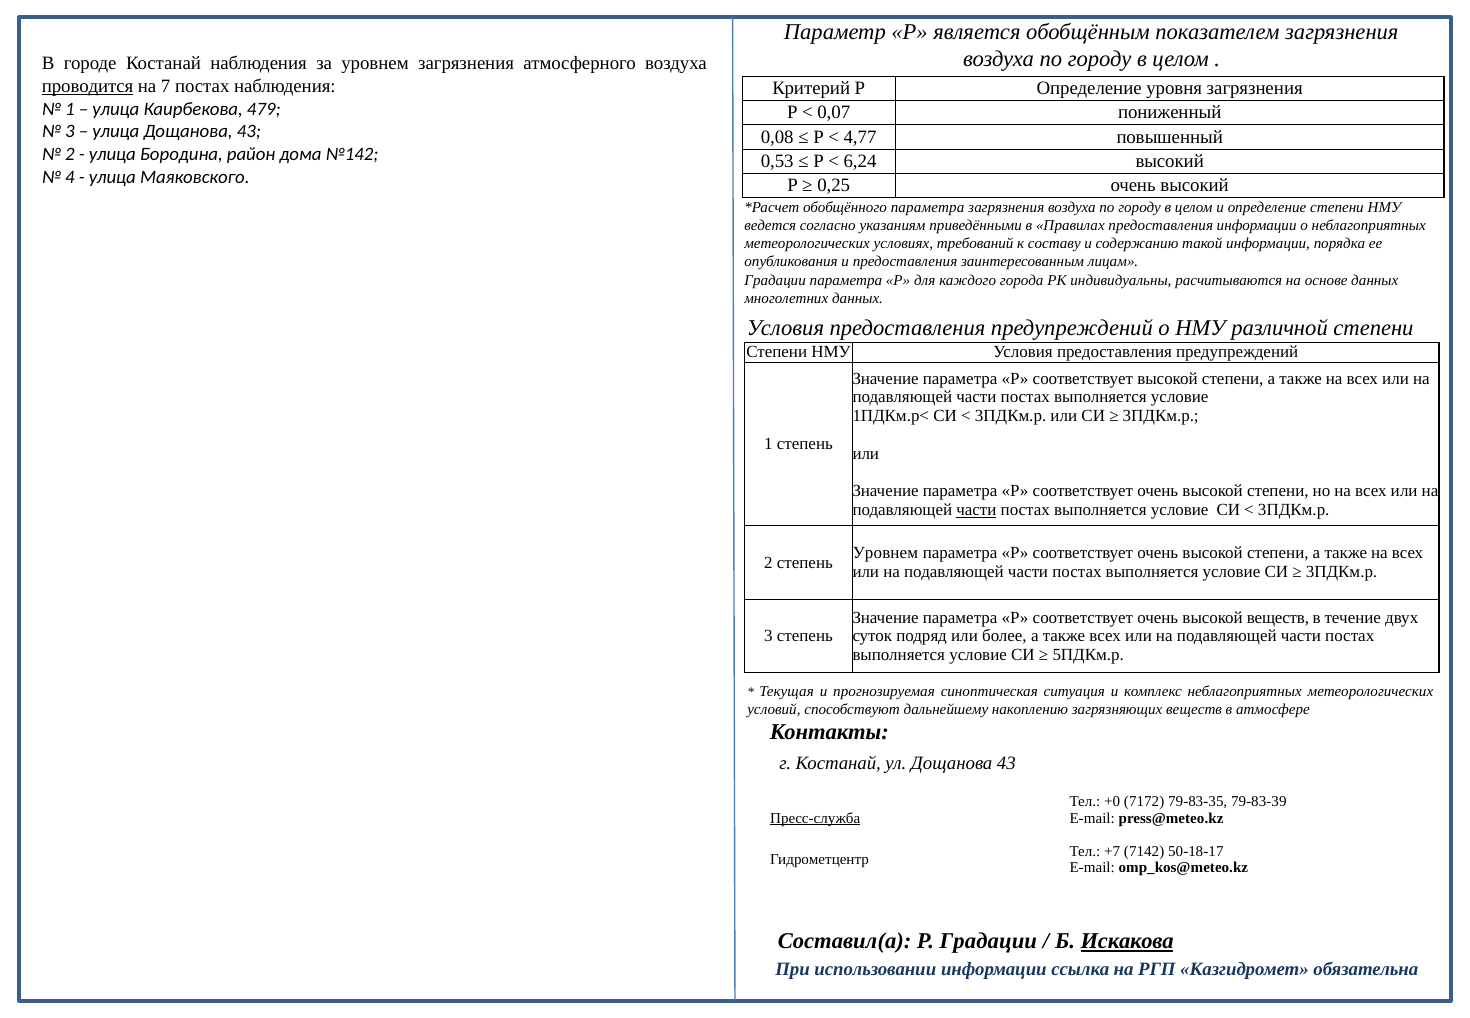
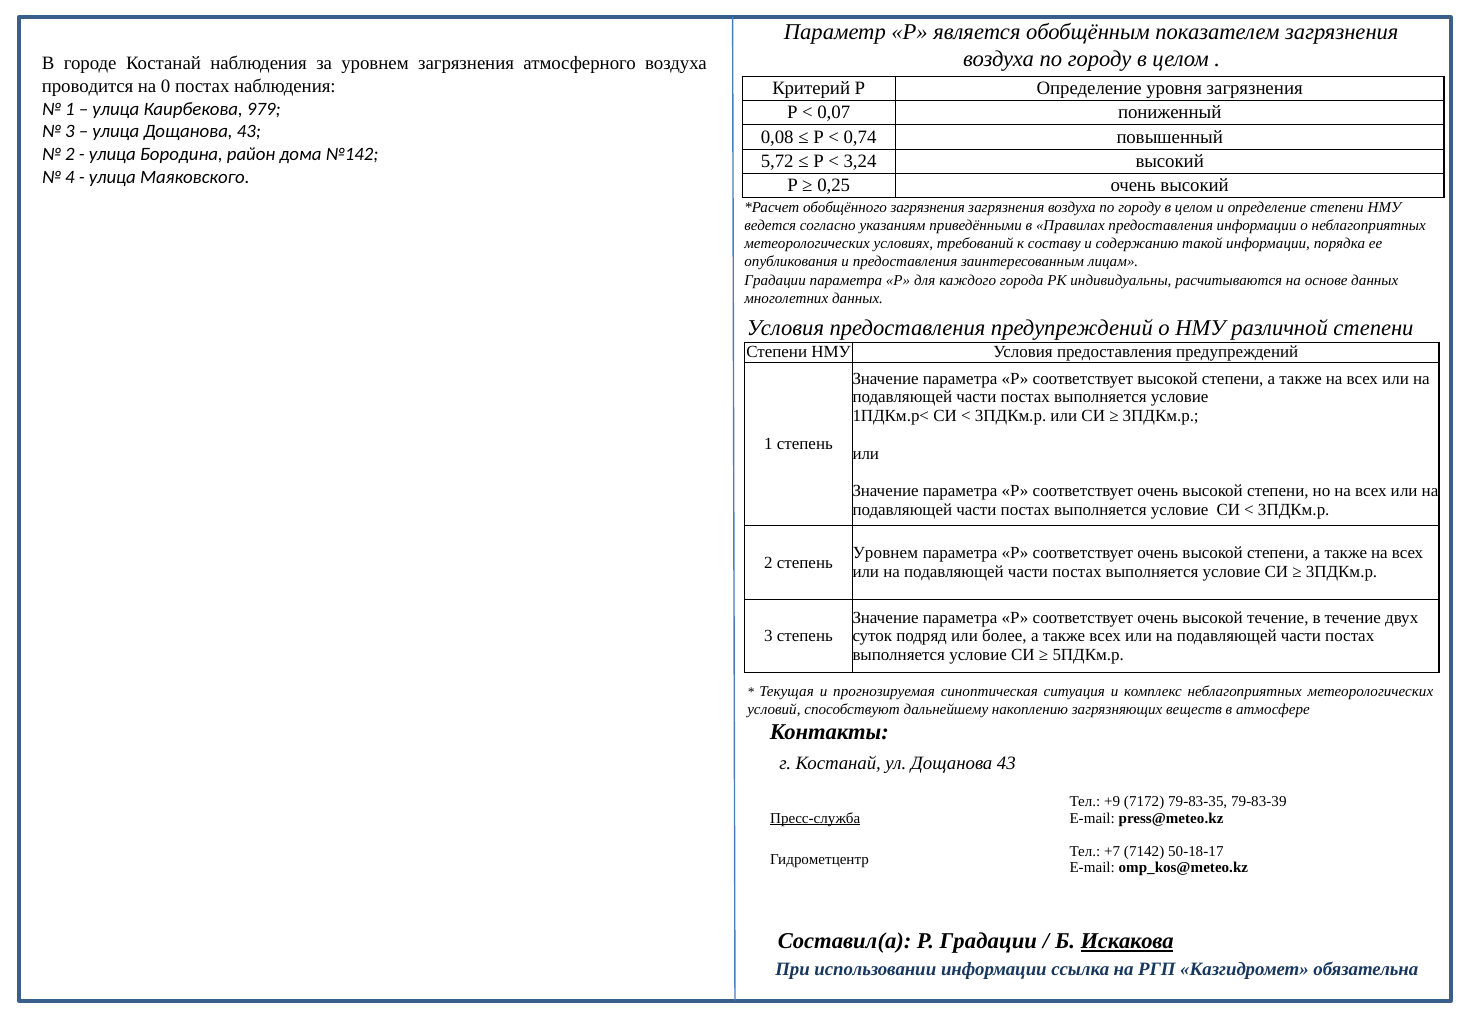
проводится underline: present -> none (88, 86)
7: 7 -> 0 (166, 86)
479: 479 -> 979 (264, 109)
4,77: 4,77 -> 0,74 (860, 137)
0,53: 0,53 -> 5,72 (777, 161)
6,24: 6,24 -> 3,24 (860, 161)
обобщённого параметра: параметра -> загрязнения (928, 208)
части underline: present -> none (976, 510)
высокой веществ: веществ -> течение (1278, 617)
+0: +0 -> +9 (1112, 801)
